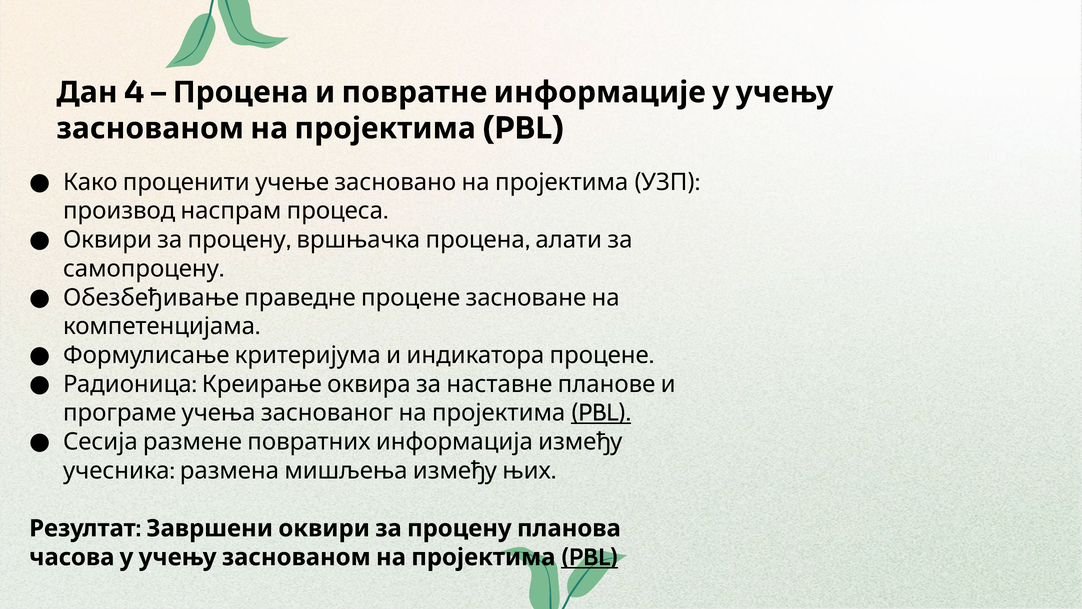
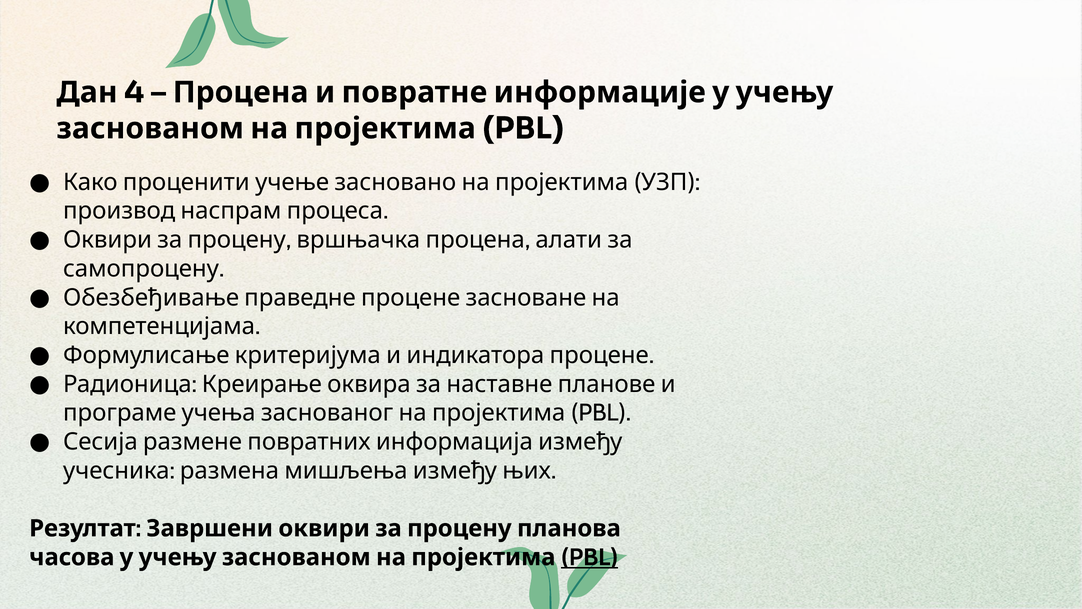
PBL underline: present -> none (601, 413)
